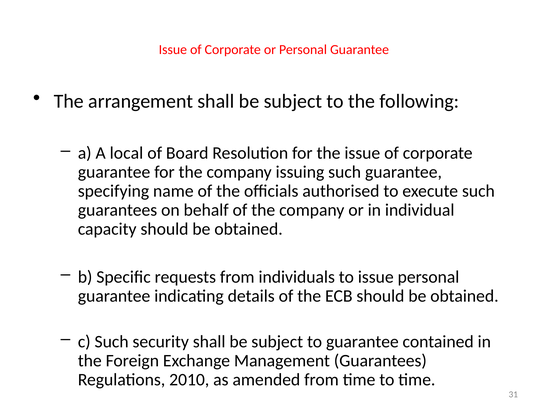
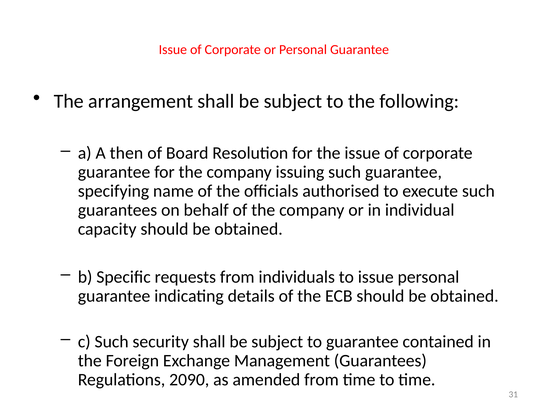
local: local -> then (126, 153)
2010: 2010 -> 2090 (189, 380)
